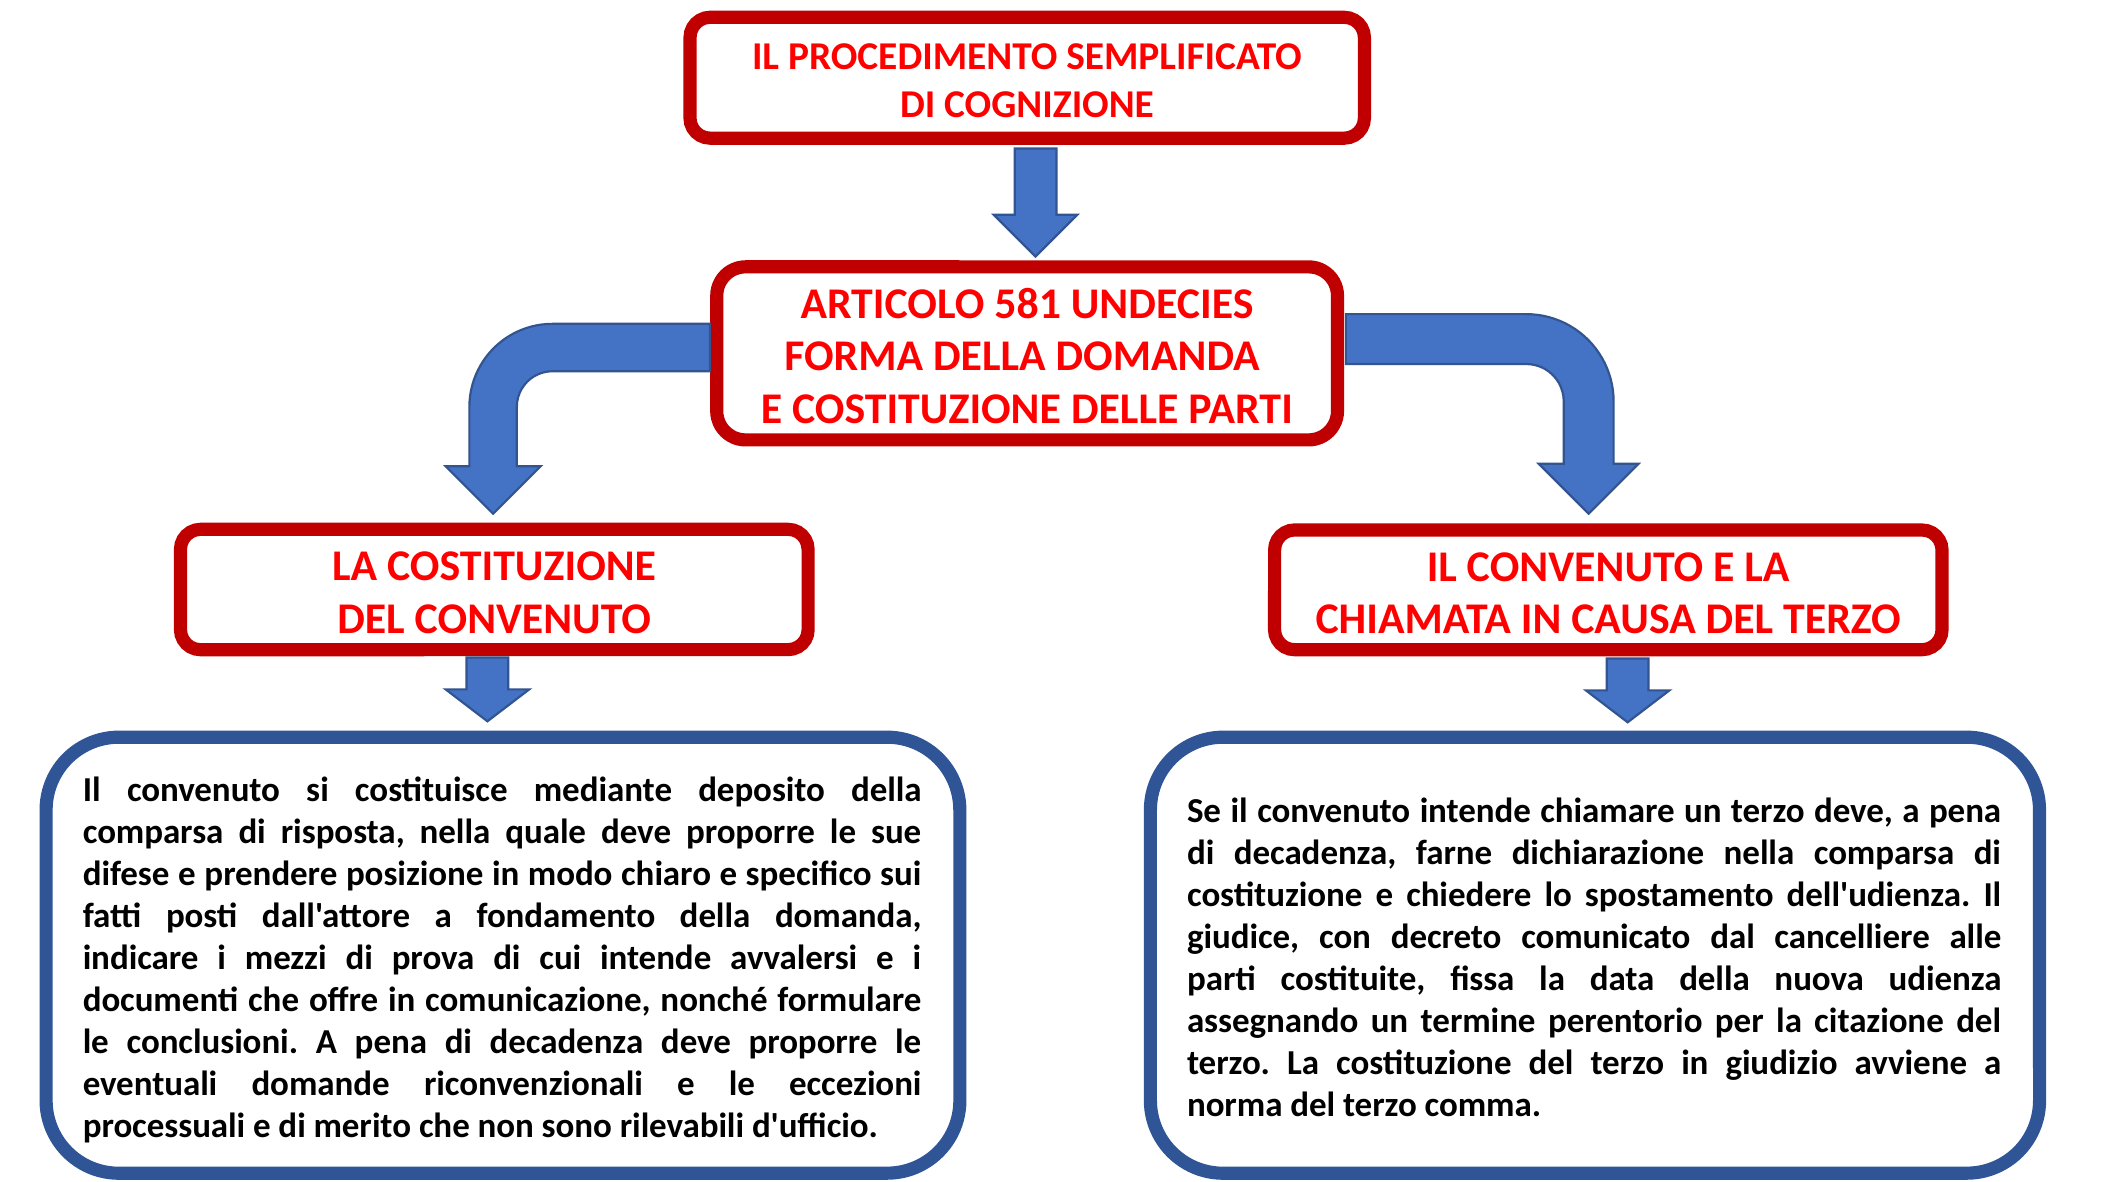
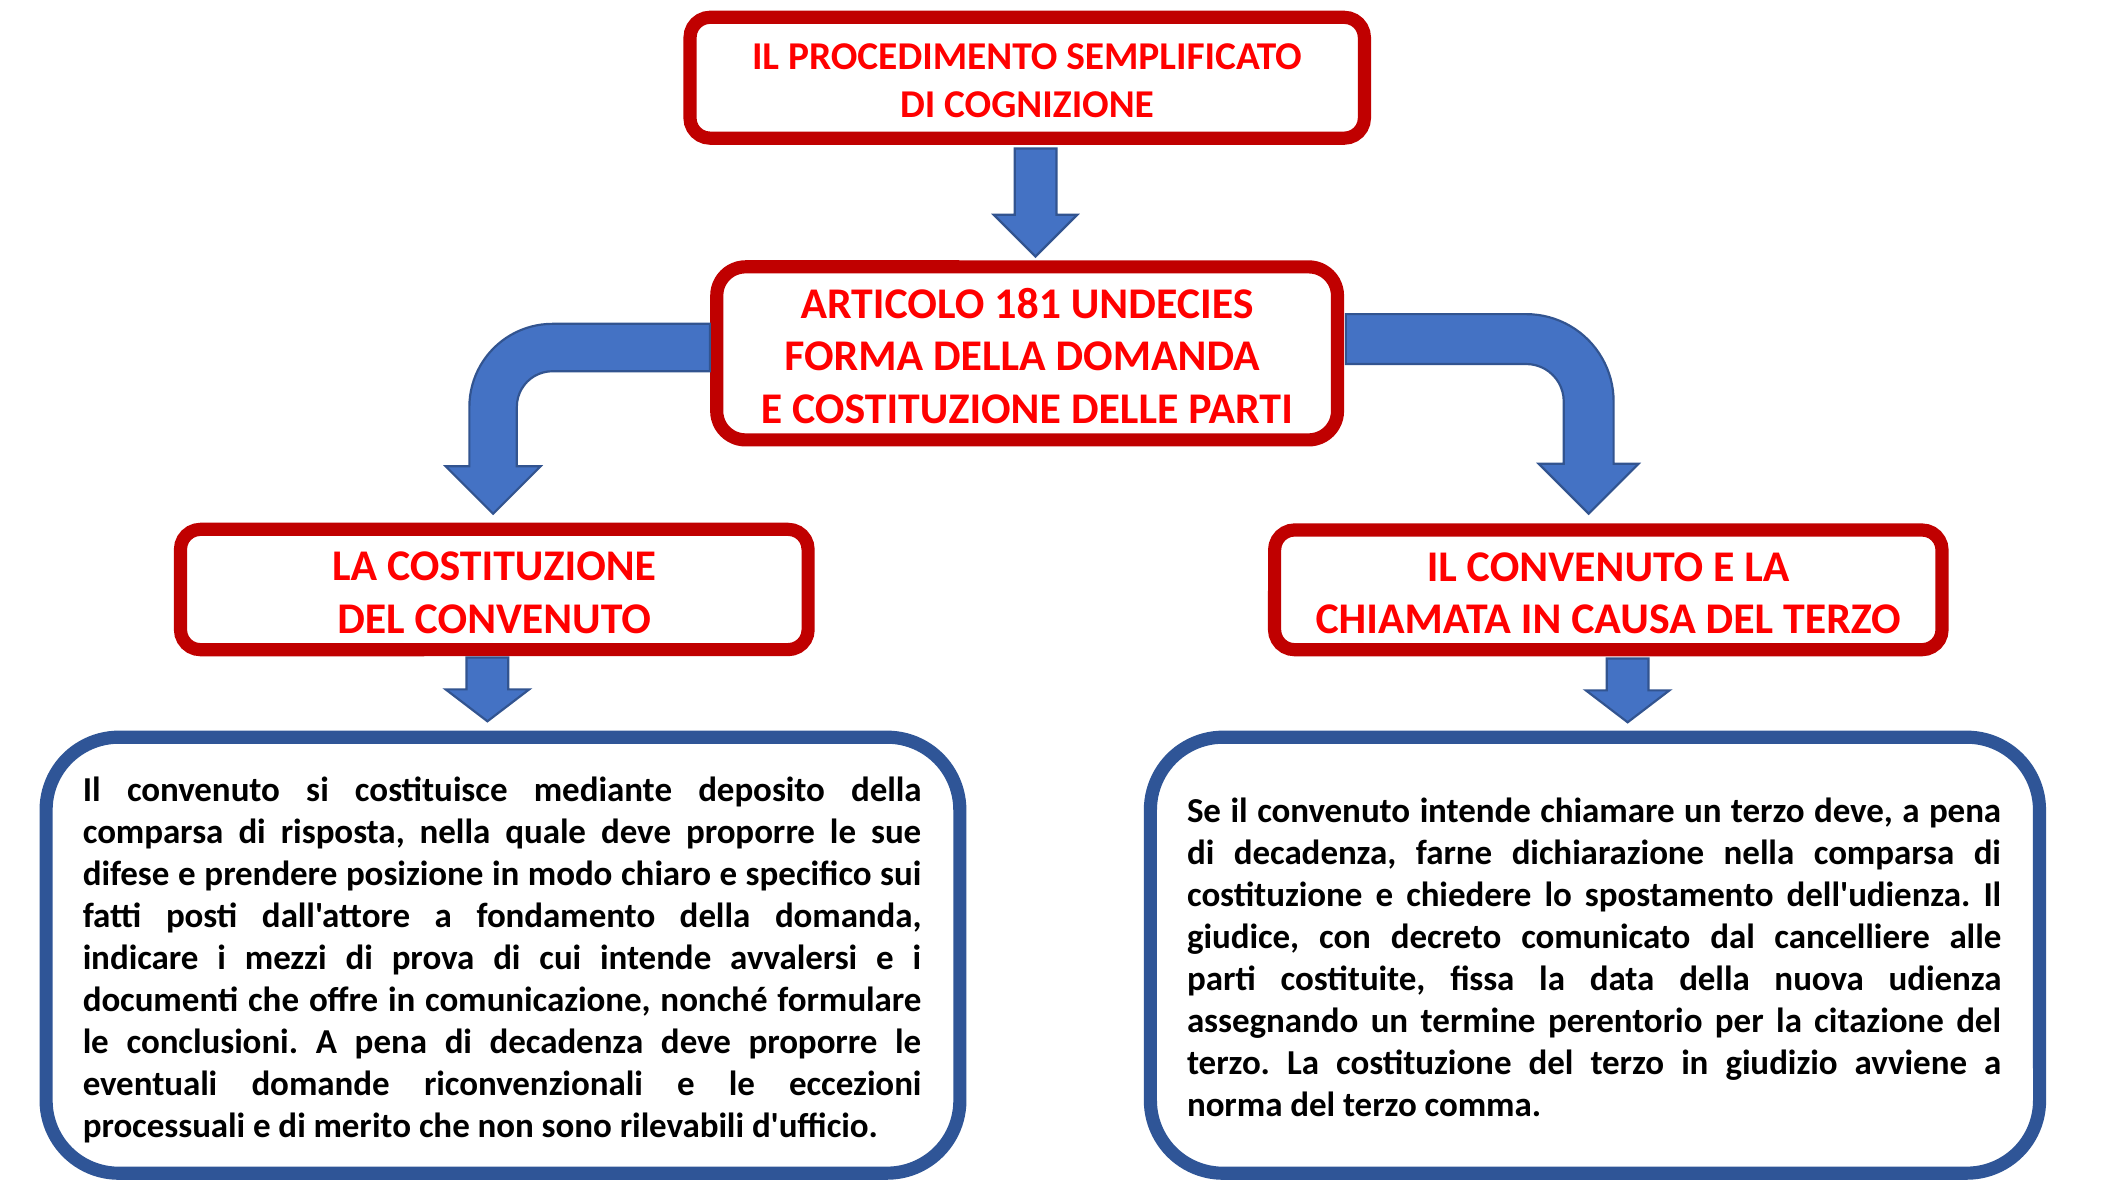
581: 581 -> 181 (1028, 304)
